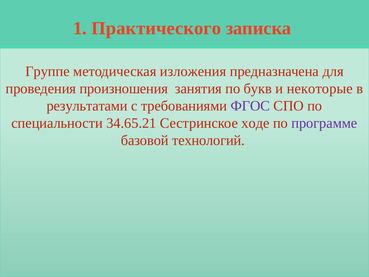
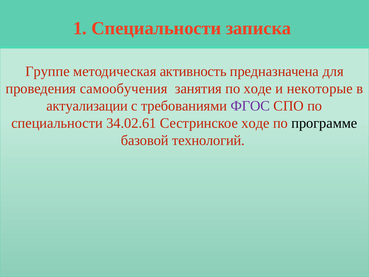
1 Практического: Практического -> Специальности (156, 28)
изложения: изложения -> активность (193, 71)
произношения: произношения -> самообучения (124, 88)
по букв: букв -> ходе (258, 88)
результатами: результатами -> актуализации (87, 106)
34.65.21: 34.65.21 -> 34.02.61 (131, 123)
программе colour: purple -> black (324, 123)
